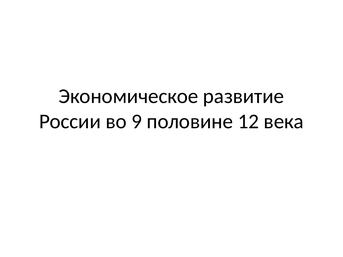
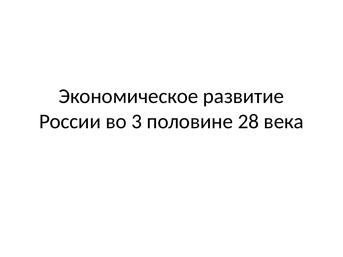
9: 9 -> 3 (137, 122)
12: 12 -> 28 (248, 122)
